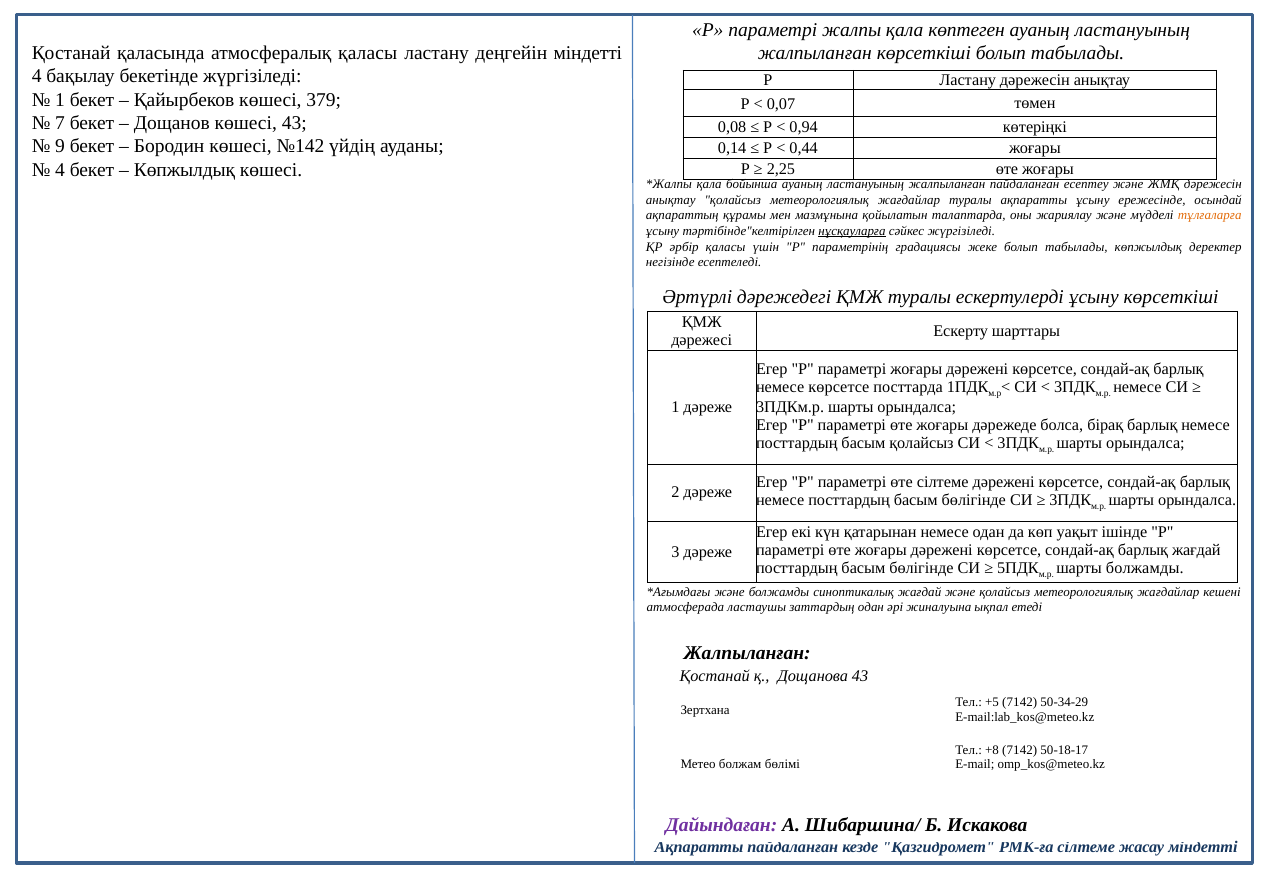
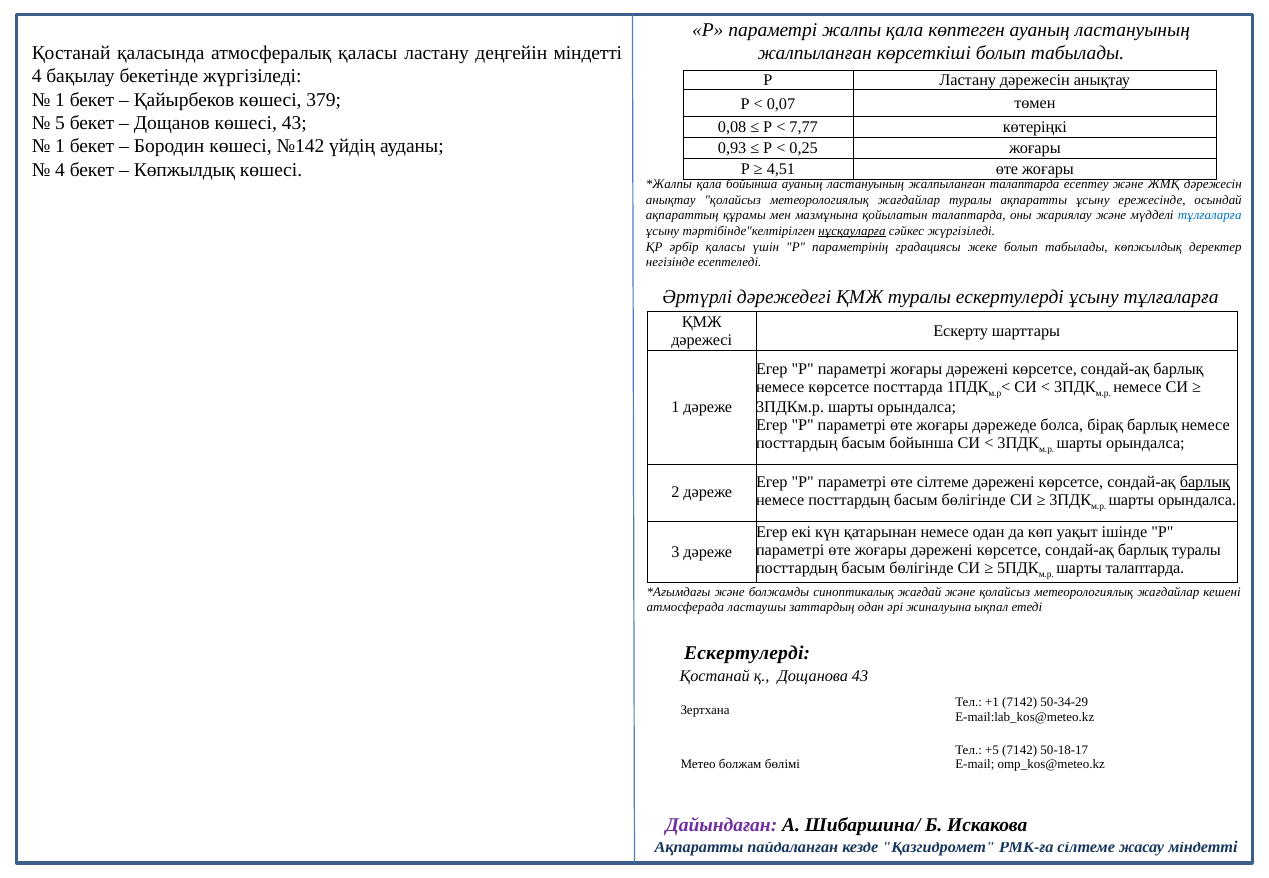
7: 7 -> 5 (60, 123)
0,94: 0,94 -> 7,77 (804, 128)
9: 9 -> 1 (60, 146)
0,14: 0,14 -> 0,93 (732, 149)
0,44: 0,44 -> 0,25 (804, 149)
2,25: 2,25 -> 4,51 (781, 170)
жалпыланған пайдаланған: пайдаланған -> талаптарда (1025, 185)
тұлғаларға colour: orange -> blue (1210, 216)
ұсыну көрсеткіші: көрсеткіші -> тұлғаларға (1171, 297)
басым қолайсыз: қолайсыз -> бойынша (921, 443)
барлық underline: none -> present (1205, 483)
барлық жағдай: жағдай -> туралы (1196, 551)
шарты болжамды: болжамды -> талаптарда (1145, 569)
Жалпыланған: Жалпыланған -> Ескертулерді (747, 653)
+5: +5 -> +1 (992, 703)
+8: +8 -> +5 (992, 750)
